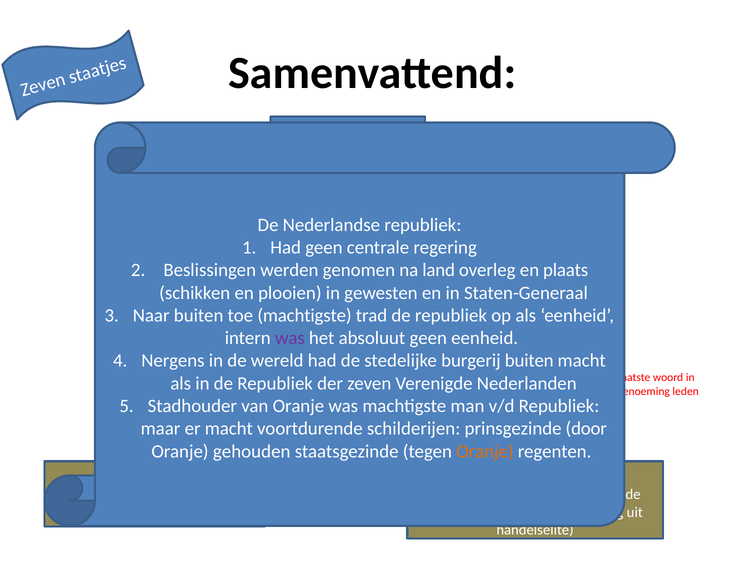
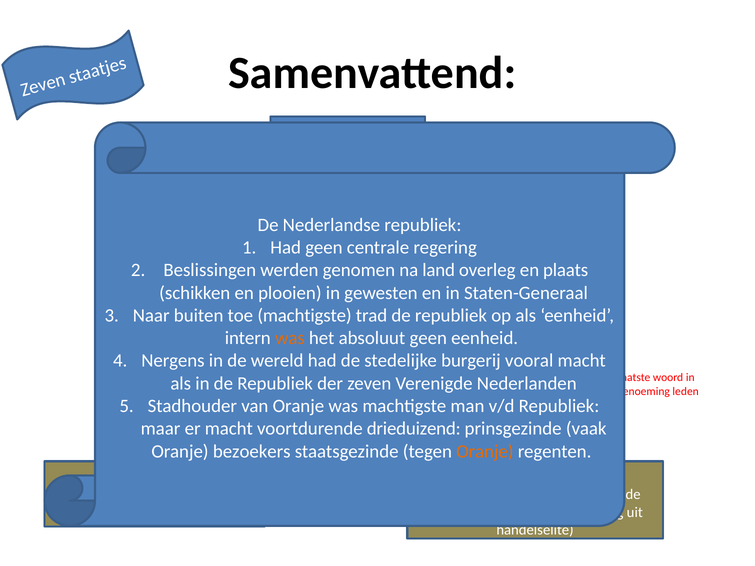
was colour: purple -> orange (290, 338)
burgerij buiten: buiten -> vooral (529, 361)
schilderijen: schilderijen -> drieduizend (414, 429)
door: door -> vaak (586, 429)
gehouden: gehouden -> bezoekers (252, 451)
